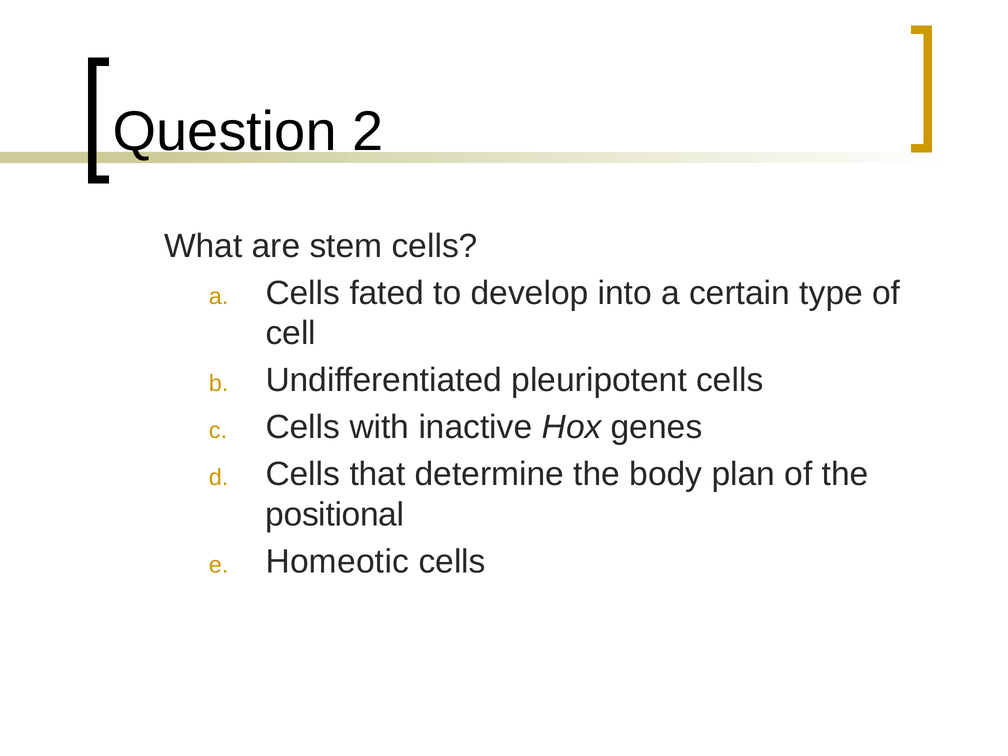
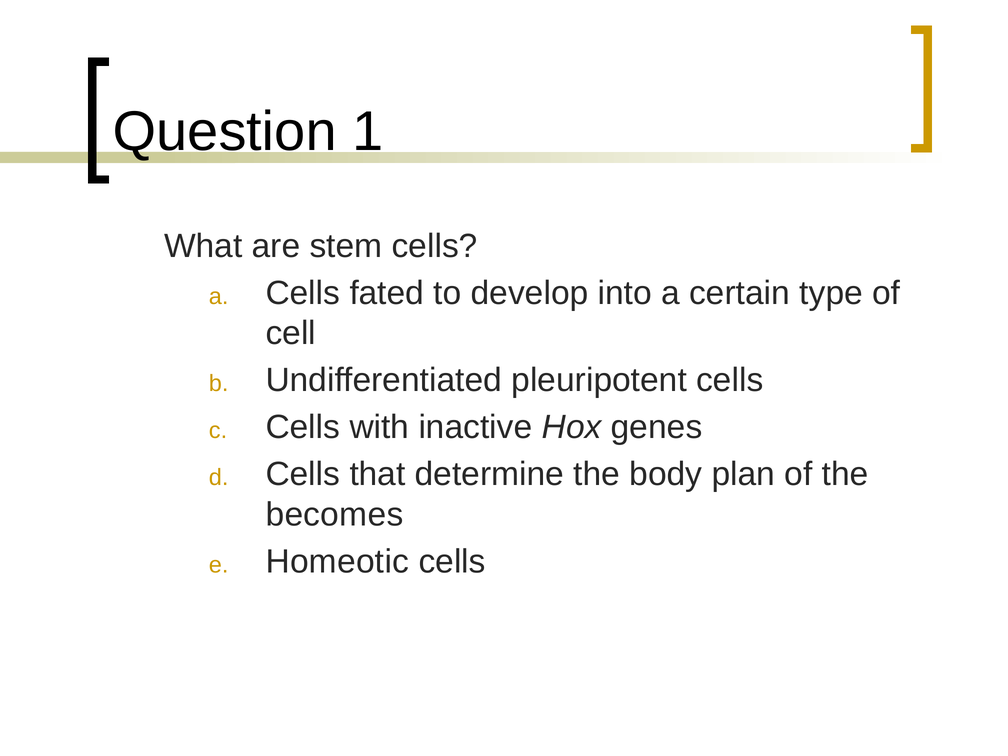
2: 2 -> 1 (368, 132)
positional: positional -> becomes (334, 515)
